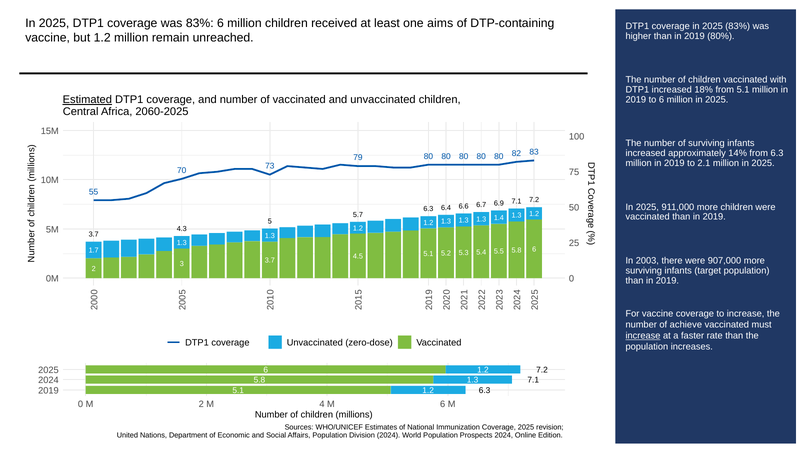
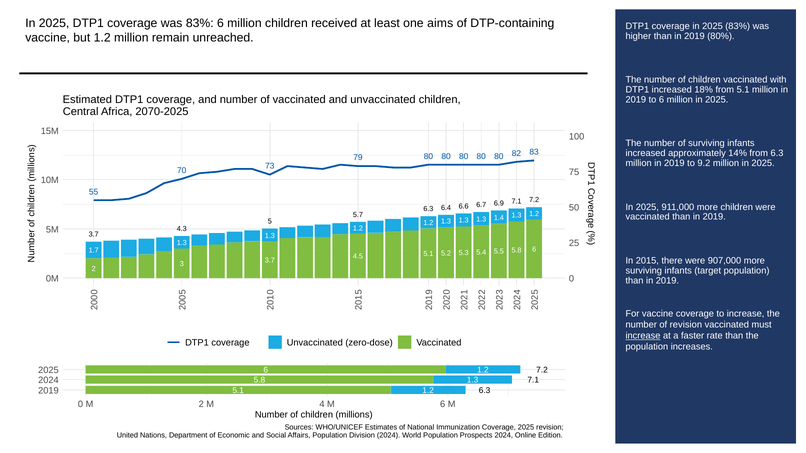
Estimated underline: present -> none (87, 100)
2060-2025: 2060-2025 -> 2070-2025 (162, 112)
2.1: 2.1 -> 9.2 (704, 163)
2003: 2003 -> 2015 (647, 261)
of achieve: achieve -> revision (686, 325)
